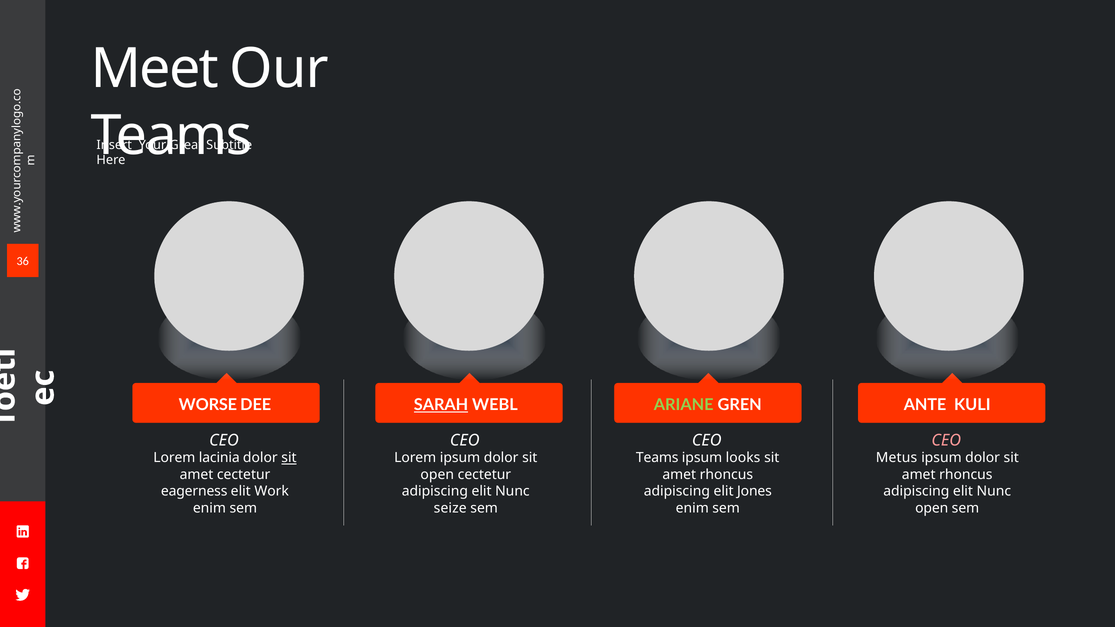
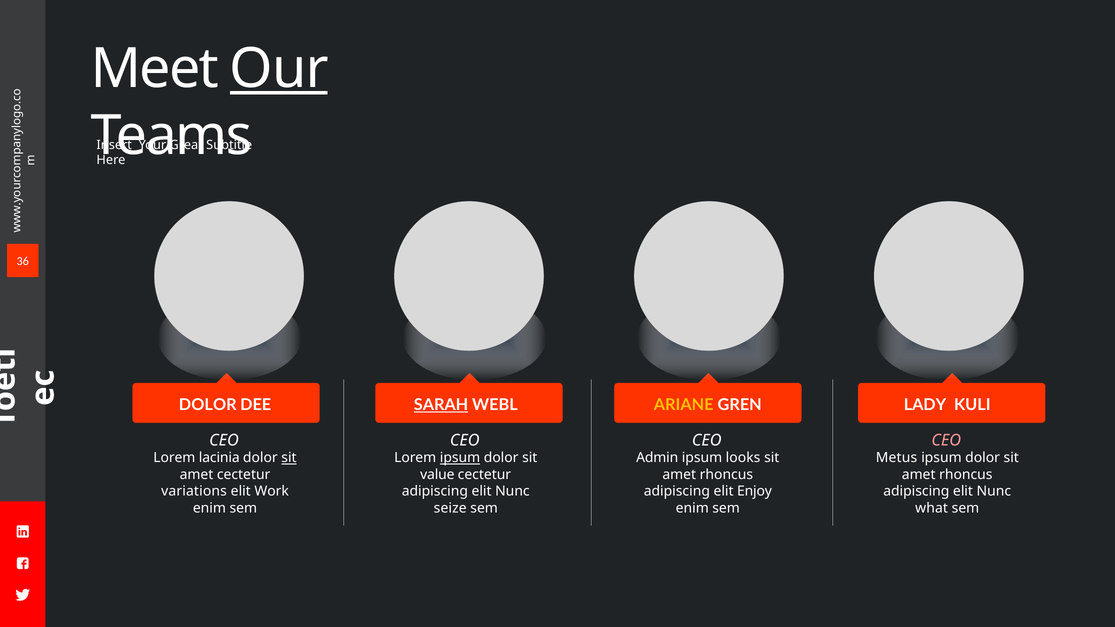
Our underline: none -> present (279, 69)
WORSE: WORSE -> DOLOR (208, 405)
ARIANE colour: light green -> yellow (684, 405)
ANTE: ANTE -> LADY (925, 405)
ipsum underline: none -> present (460, 458)
Teams: Teams -> Admin (657, 458)
open: open -> value (437, 475)
eagerness: eagerness -> variations (194, 491)
Jones: Jones -> Enjoy (754, 491)
open: open -> what (932, 508)
